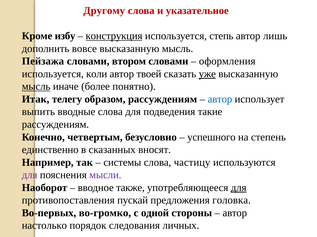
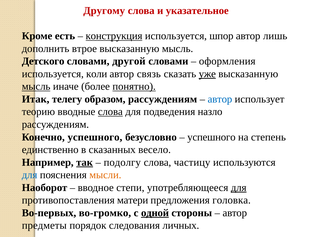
избу: избу -> есть (65, 36)
степь: степь -> шпор (221, 36)
вовсе: вовсе -> втрое (84, 49)
Пейзажа: Пейзажа -> Детского (43, 61)
втором: втором -> другой (129, 61)
твоей: твоей -> связь (149, 74)
понятно underline: none -> present (134, 87)
выпить: выпить -> теорию (38, 112)
слова underline: none -> present (110, 112)
такие: такие -> назло (210, 112)
Конечно четвертым: четвертым -> успешного (95, 137)
вносят: вносят -> весело (155, 150)
так underline: none -> present (85, 163)
системы: системы -> подолгу (122, 163)
для colour: purple -> blue (30, 176)
мысли colour: purple -> orange (105, 176)
также: также -> степи (130, 188)
пускай: пускай -> матери (133, 201)
одной underline: none -> present (155, 214)
настолько: настолько -> предметы (44, 226)
